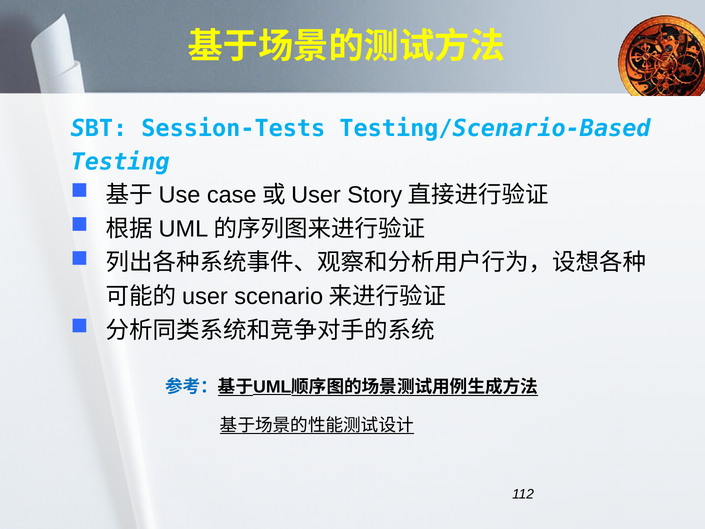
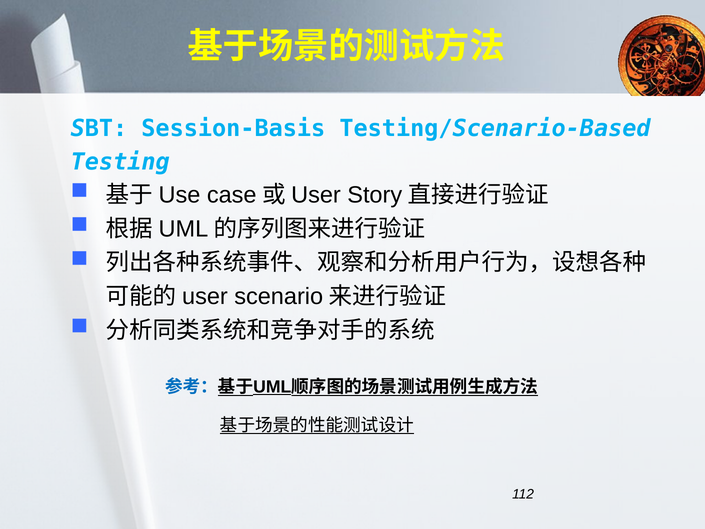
Session-Tests: Session-Tests -> Session-Basis (233, 128)
